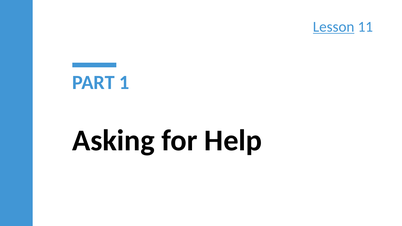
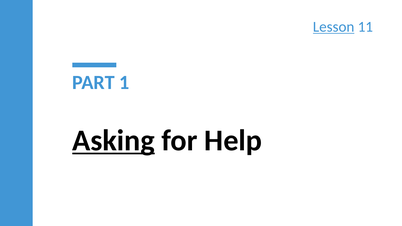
Asking underline: none -> present (113, 141)
